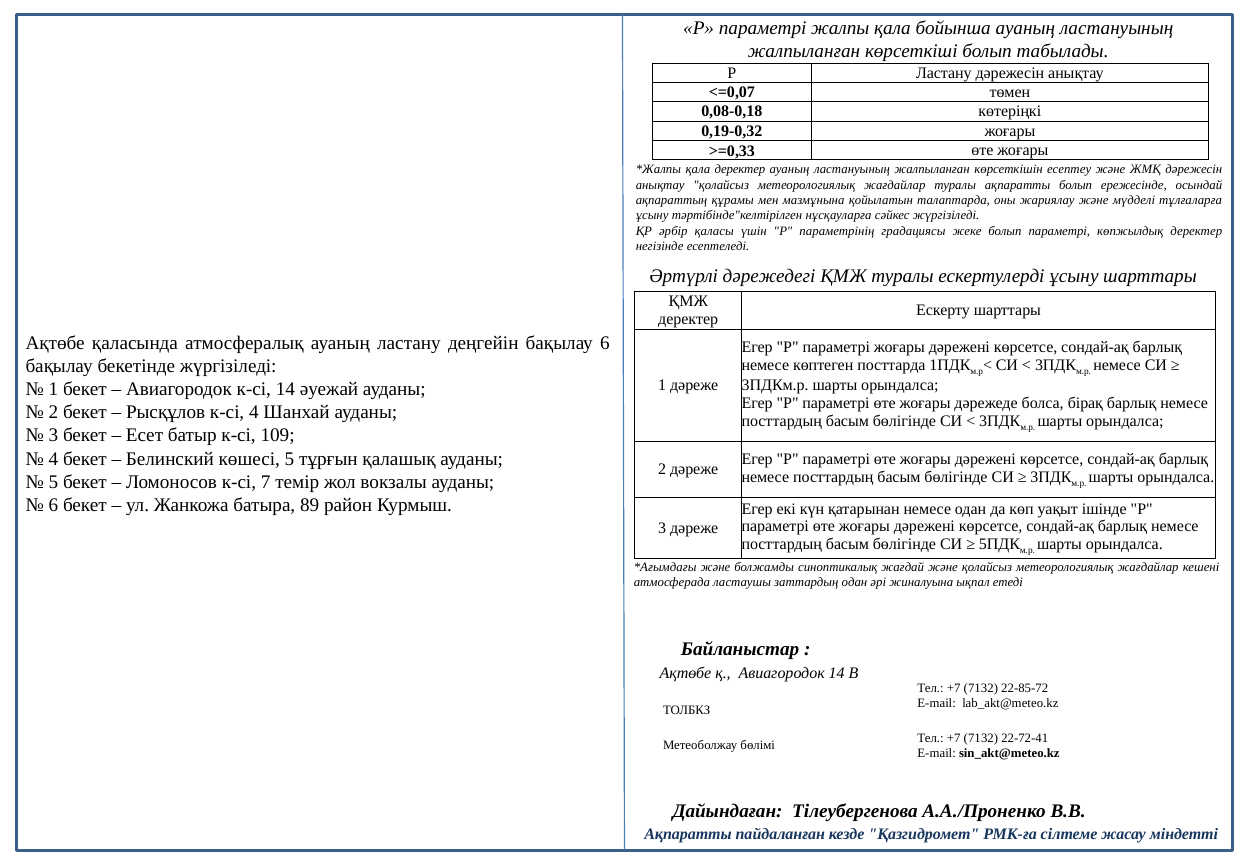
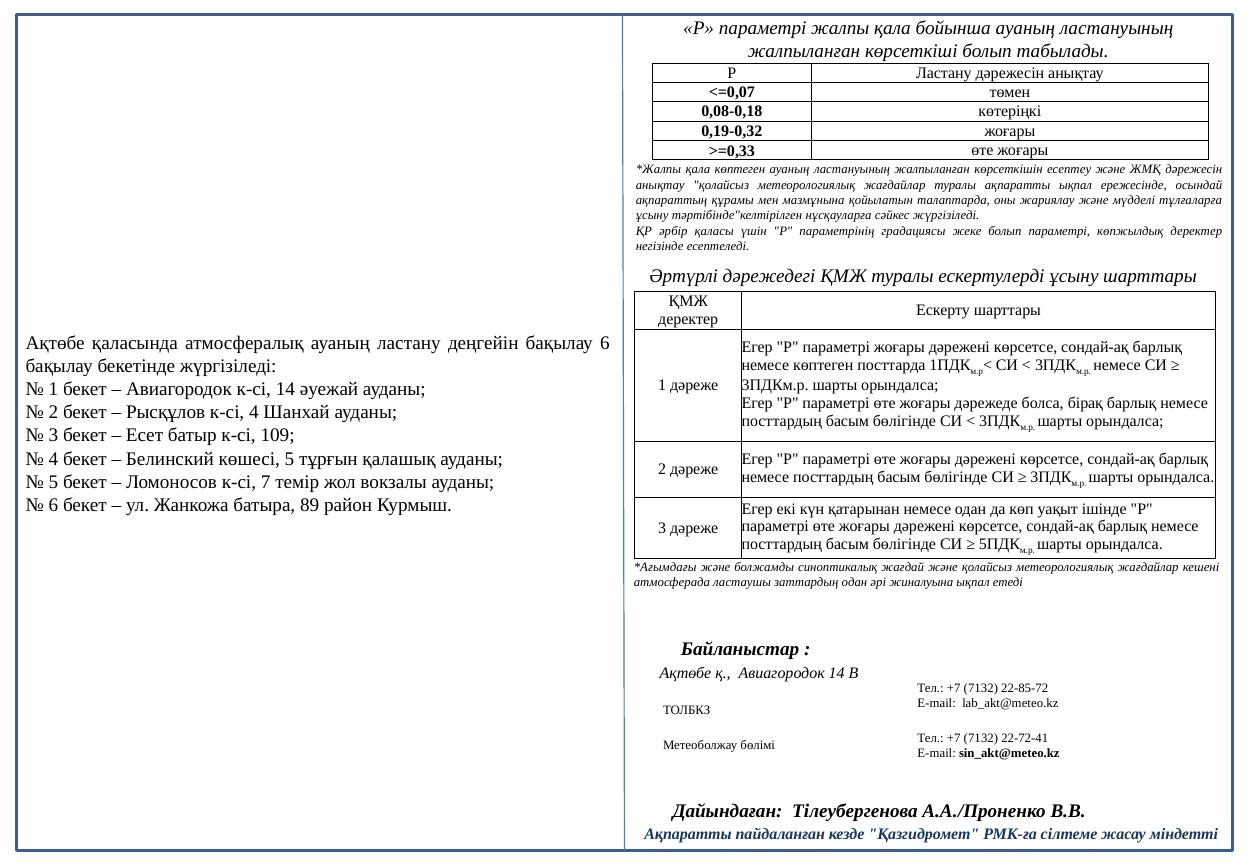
қала деректер: деректер -> көптеген (740, 169)
ақпаратты болып: болып -> ықпал (1076, 185)
